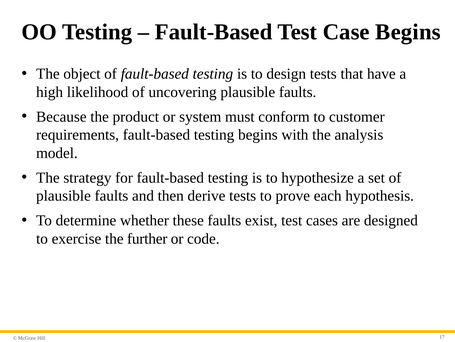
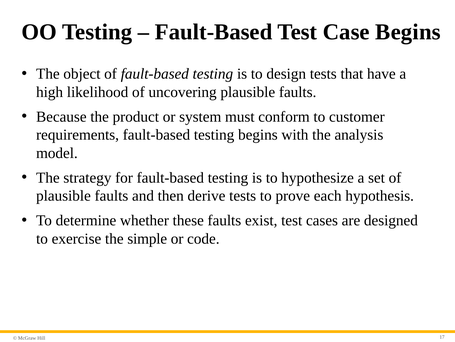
further: further -> simple (147, 238)
